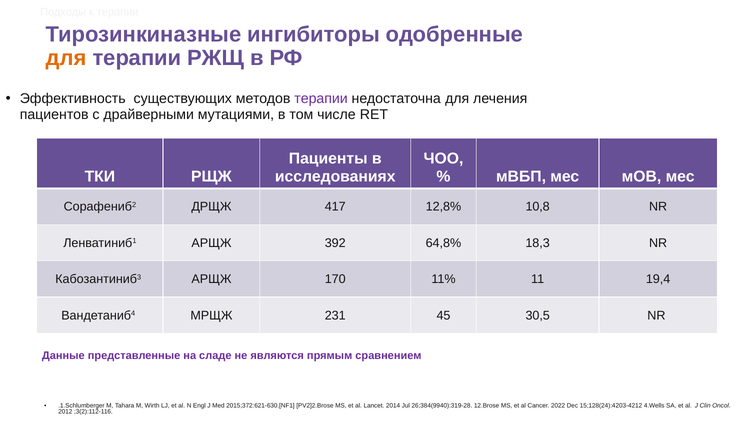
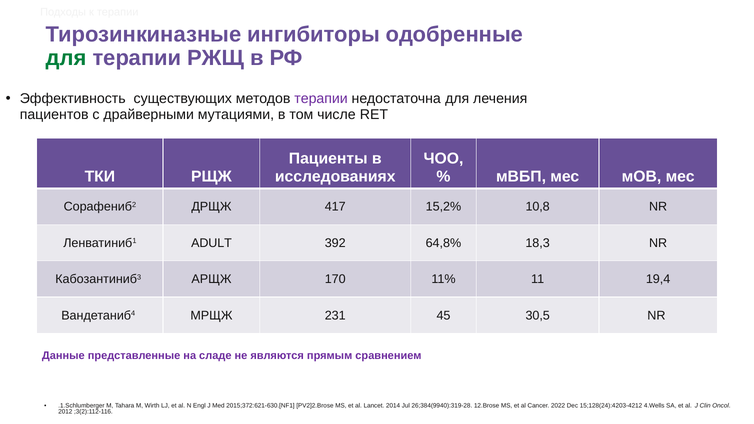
для colour: orange -> green (66, 58)
12,8%: 12,8% -> 15,2% (443, 207)
Ленватиниб1 АРЩЖ: АРЩЖ -> ADULT (212, 243)
